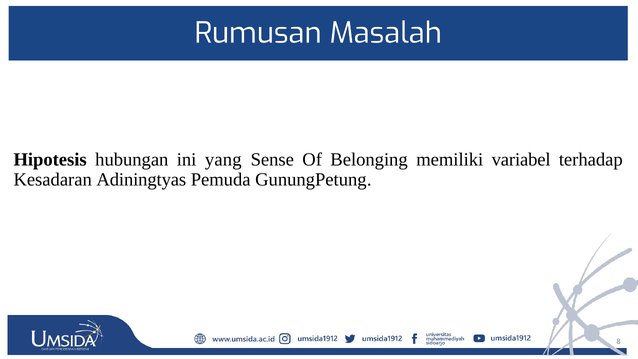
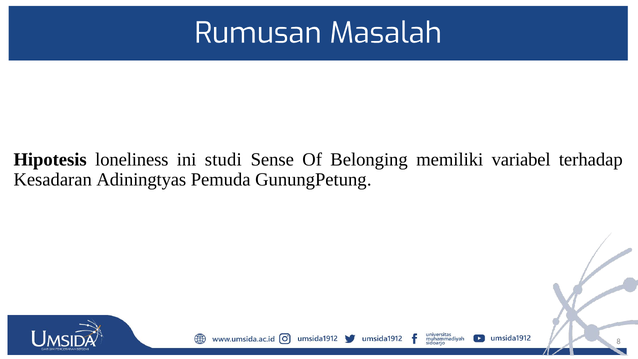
hubungan: hubungan -> loneliness (132, 160)
yang: yang -> studi (223, 160)
